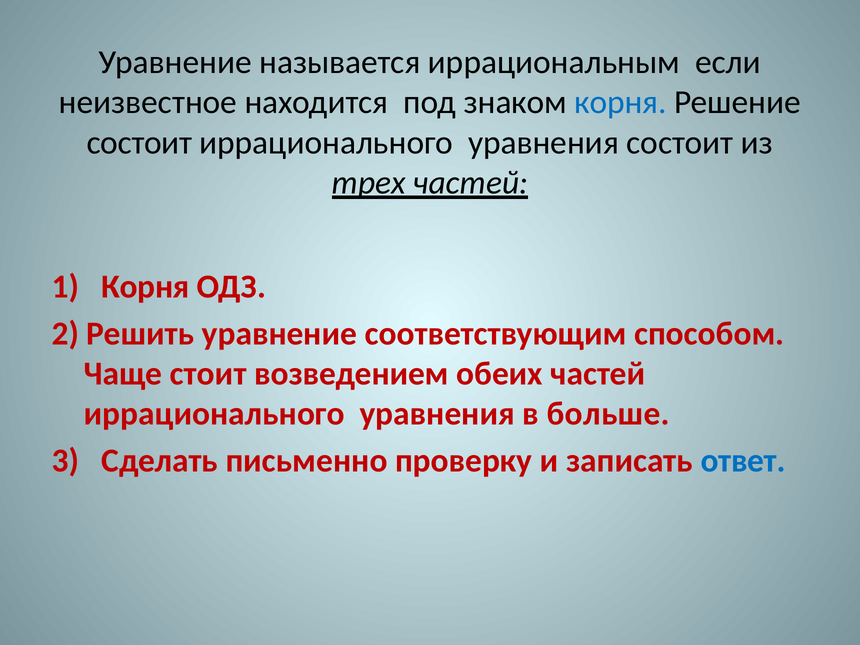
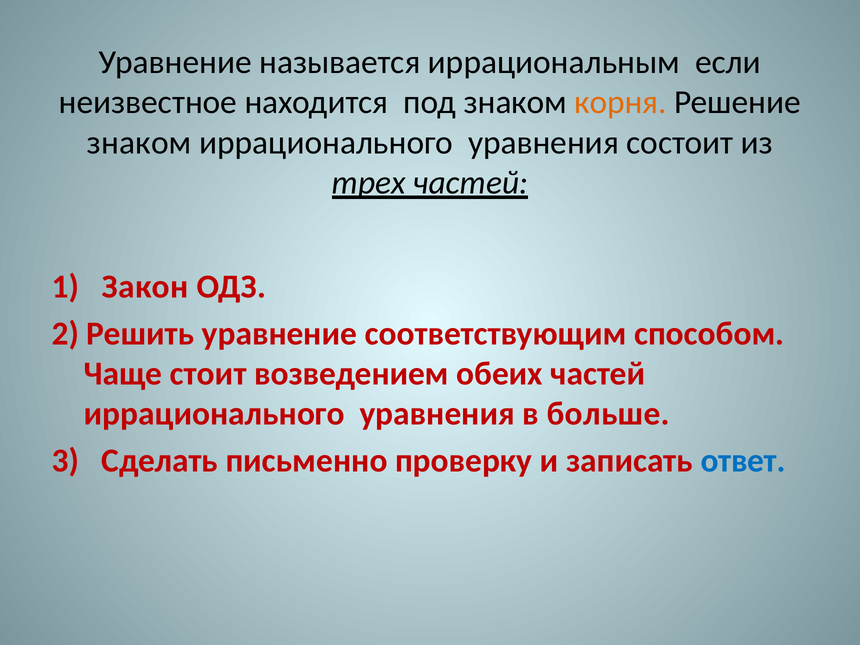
корня colour: blue -> orange (620, 102)
состоит: состоит -> знаком (139, 143)
1 Корня: Корня -> Закон (145, 287)
